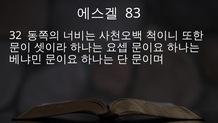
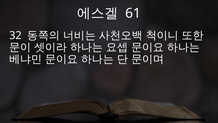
83: 83 -> 61 (133, 13)
